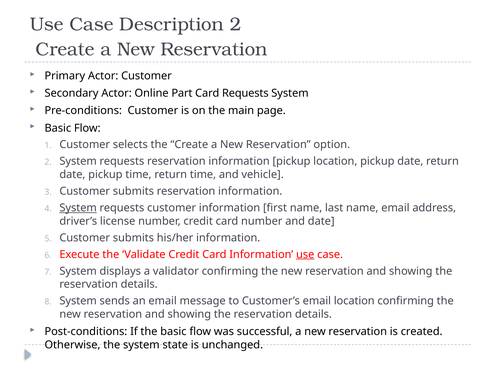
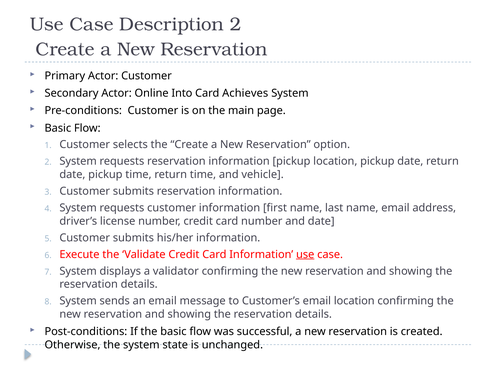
Part: Part -> Into (182, 93)
Card Requests: Requests -> Achieves (245, 93)
System underline: present -> none (78, 208)
